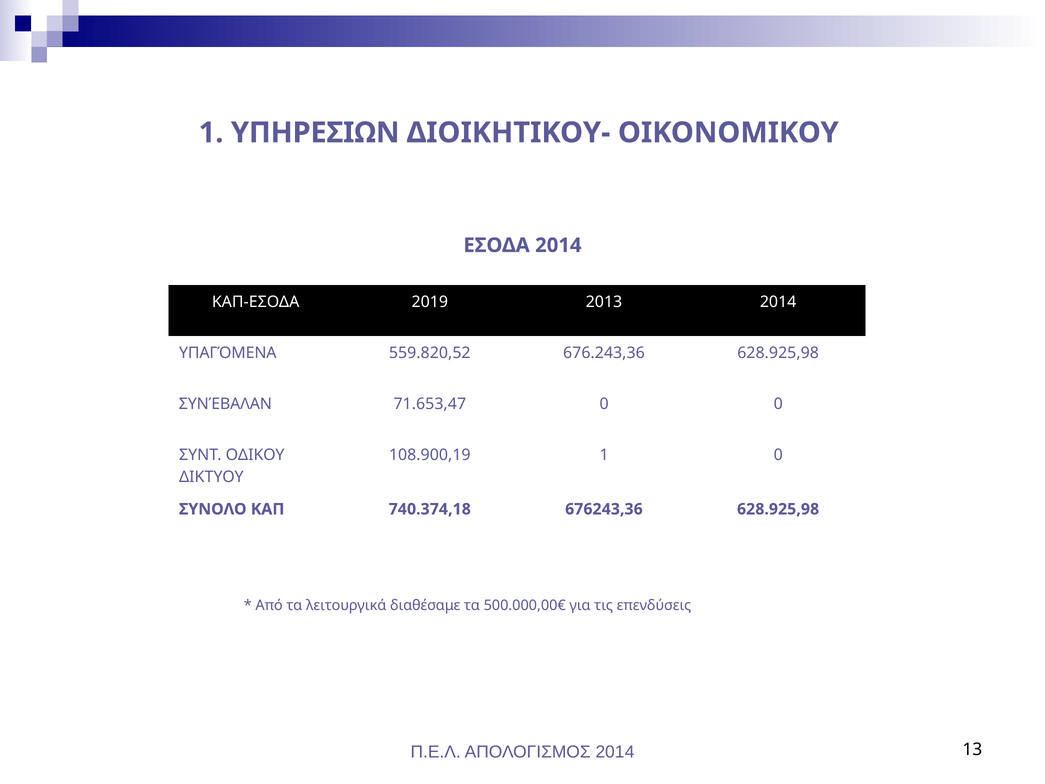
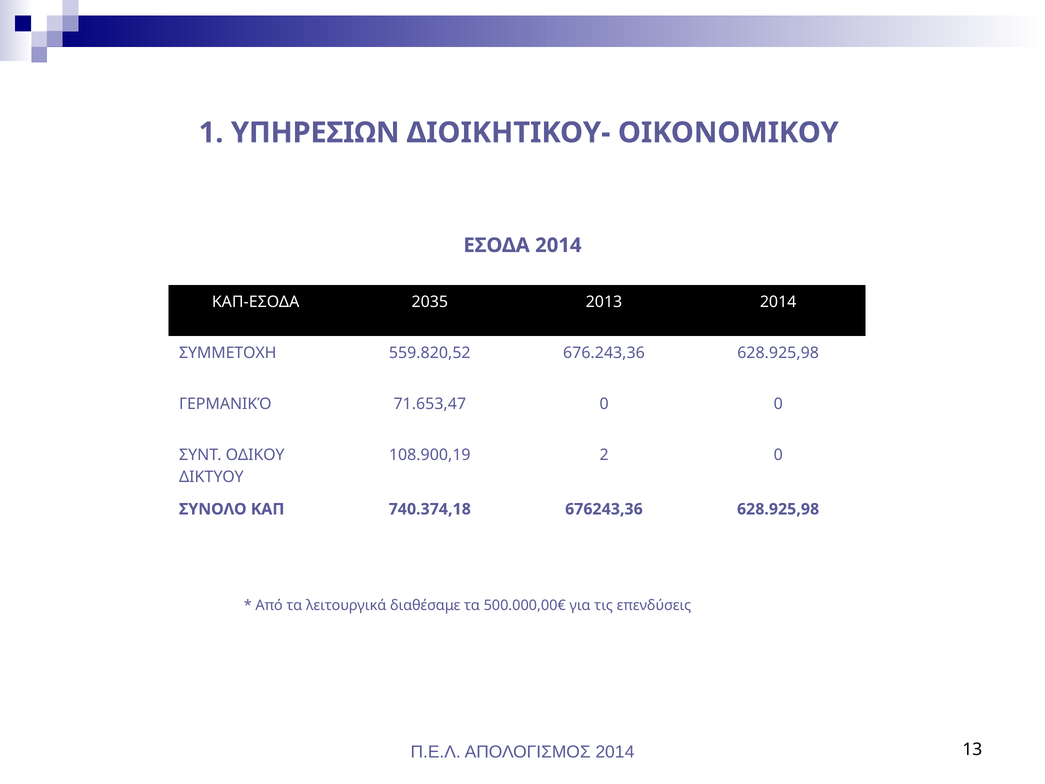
2019: 2019 -> 2035 (430, 302)
ΥΠΑΓΌΜΕΝΑ: ΥΠΑΓΌΜΕΝΑ -> ΣΥΜΜΕΤΟΧΗ (228, 353)
ΣΥΝΈΒΑΛΑΝ: ΣΥΝΈΒΑΛΑΝ -> ΓΕΡΜΑΝΙΚΌ (225, 404)
108.900,19 1: 1 -> 2 (604, 455)
